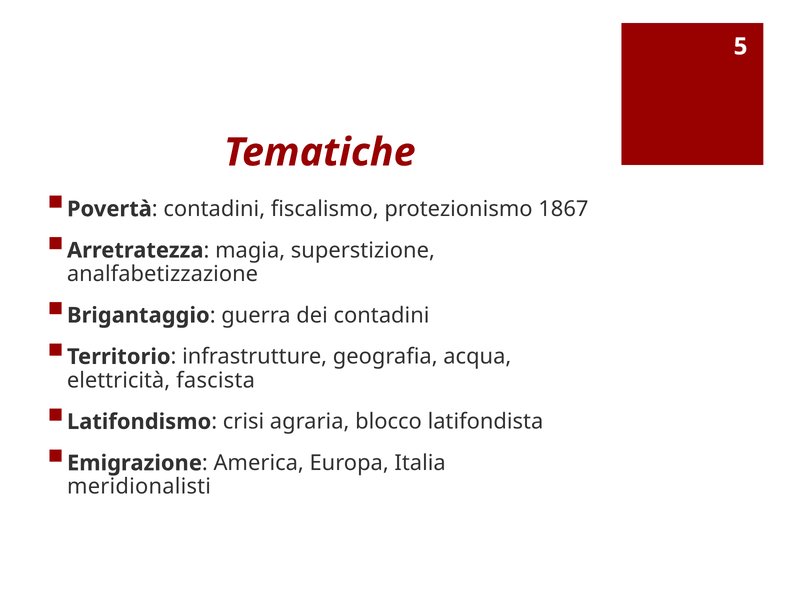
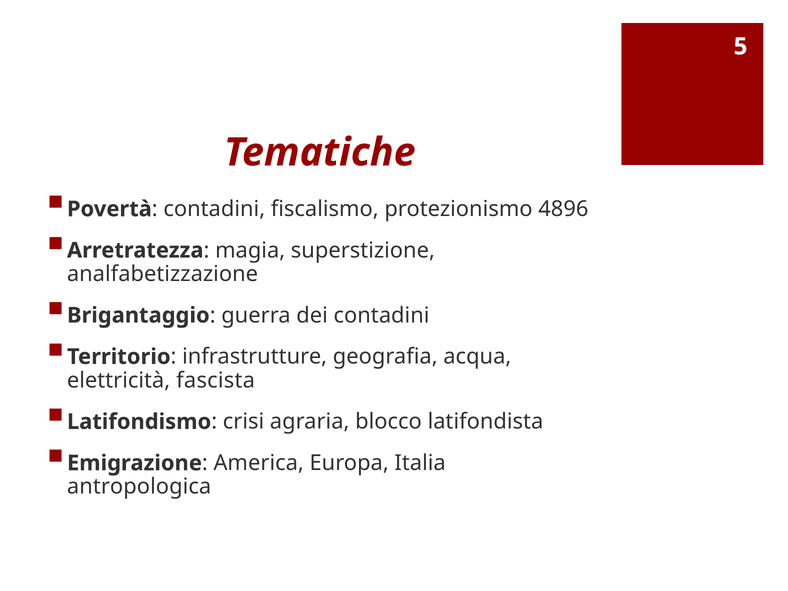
1867: 1867 -> 4896 (563, 209)
meridionalisti: meridionalisti -> antropologica (139, 487)
